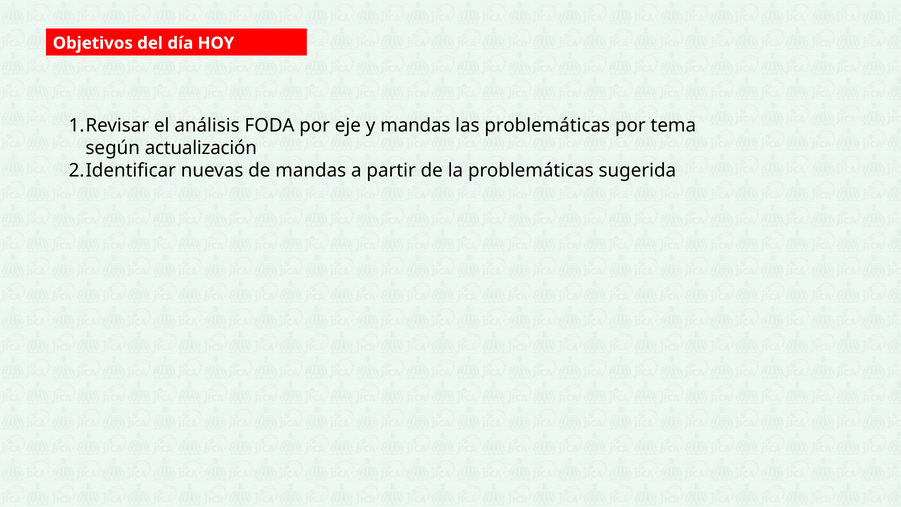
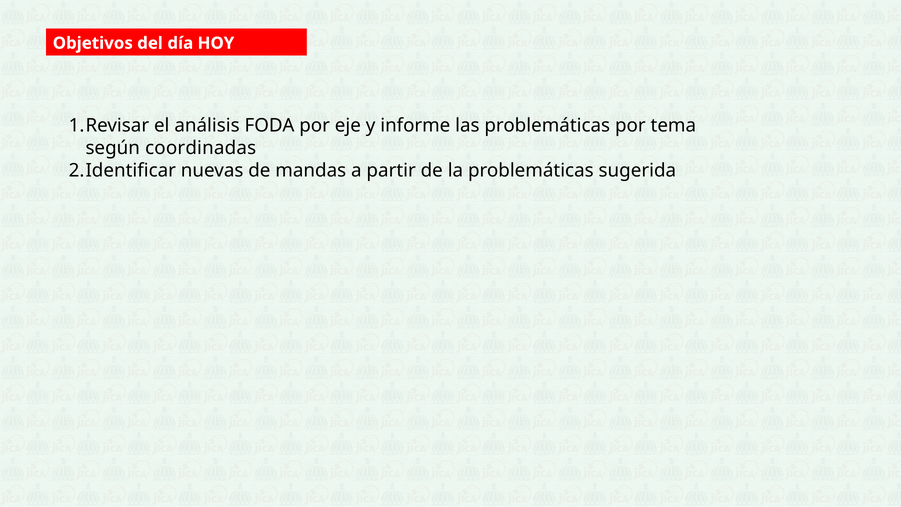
y mandas: mandas -> informe (415, 126)
actualización: actualización -> coordinadas (201, 148)
